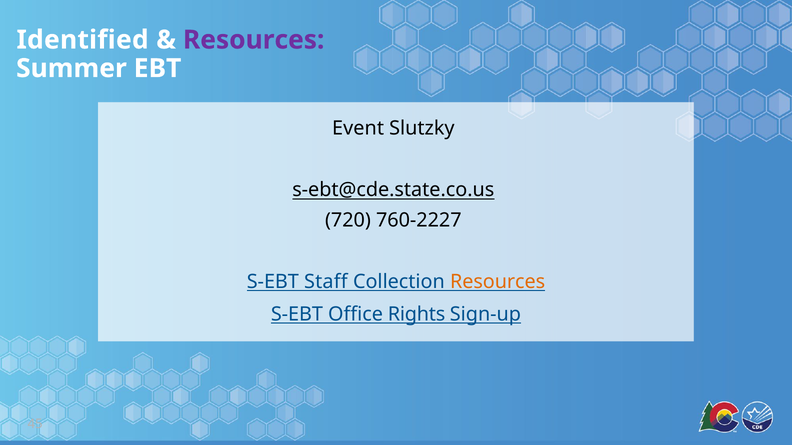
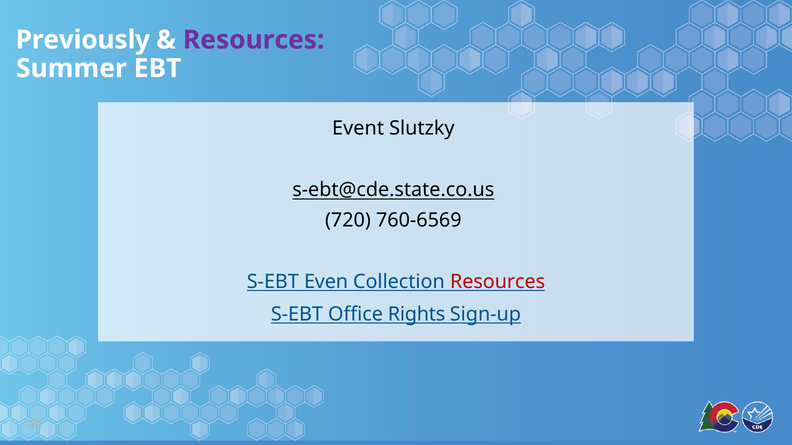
Identified: Identified -> Previously (83, 40)
760-2227: 760-2227 -> 760-6569 (419, 220)
Staff: Staff -> Even (326, 282)
Resources colour: orange -> red (498, 282)
